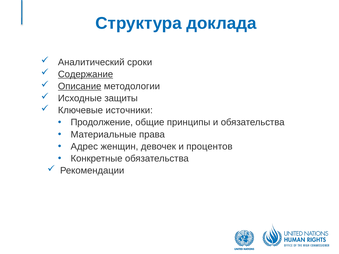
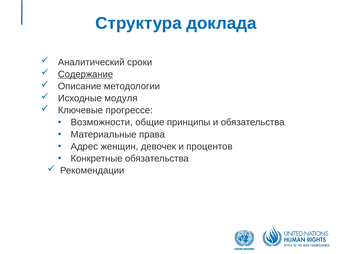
Описание underline: present -> none (80, 86)
защиты: защиты -> модуля (121, 98)
источники: источники -> прогрессе (129, 110)
Продолжение: Продолжение -> Возможности (102, 123)
